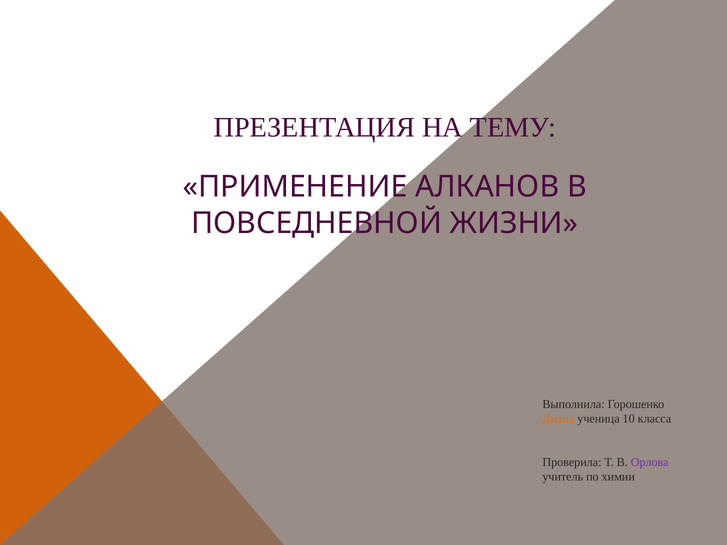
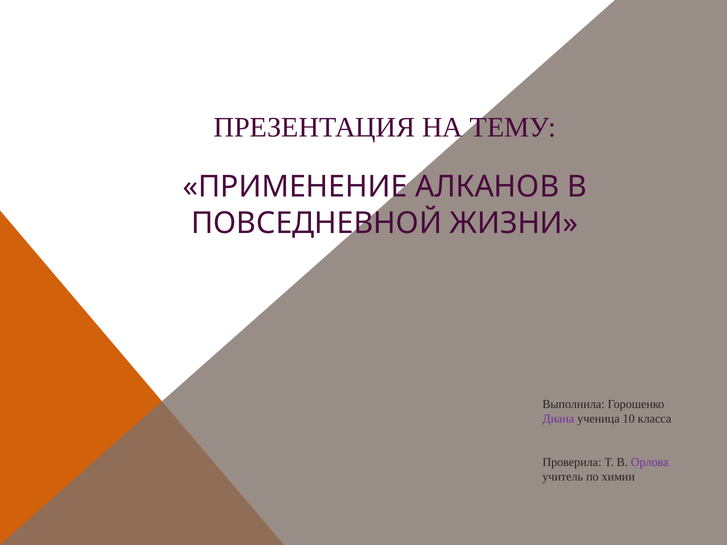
Диана colour: orange -> purple (558, 419)
